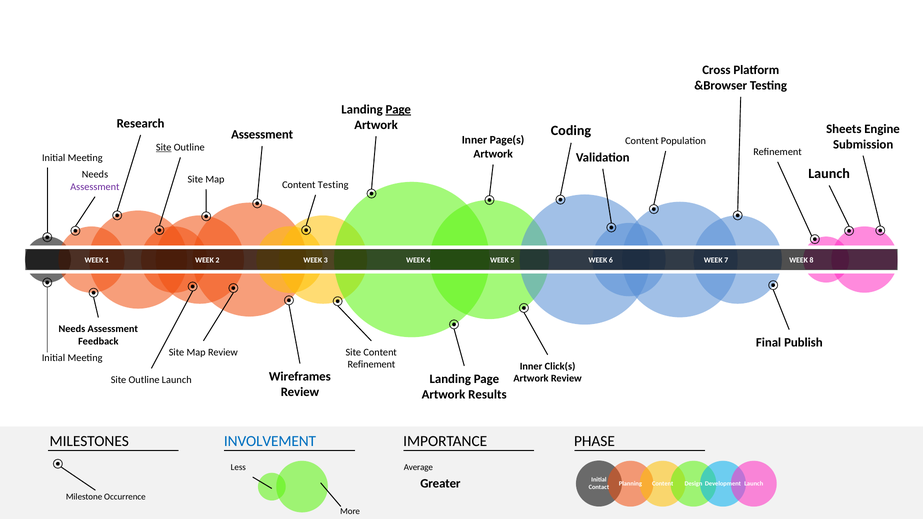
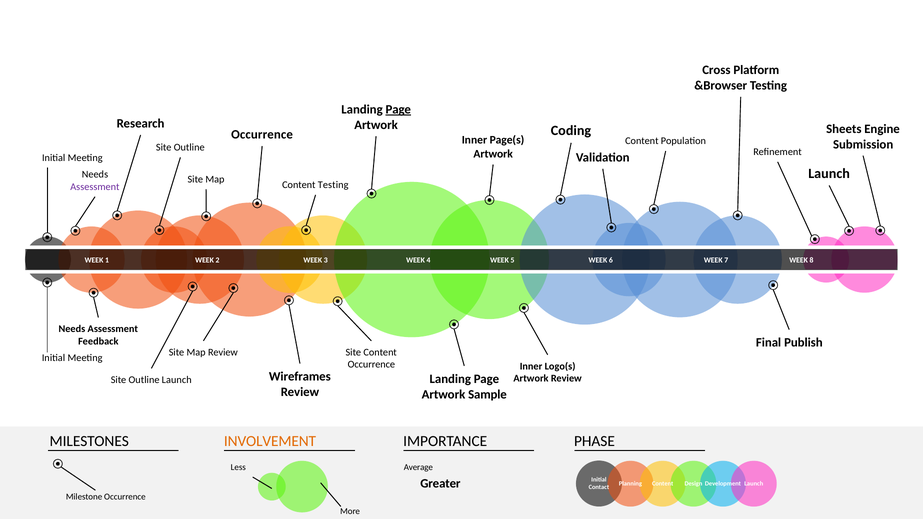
Assessment: Assessment -> Occurrence (262, 135)
Site underline: present -> none (164, 147)
Refinement: Refinement -> Occurrence (371, 365)
Click(s: Click(s -> Logo(s (560, 366)
Results: Results -> Sample (487, 395)
INVOLVEMENT colour: blue -> orange (270, 442)
